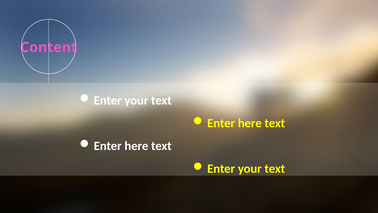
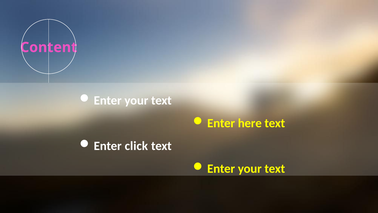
here: here -> click (136, 146)
